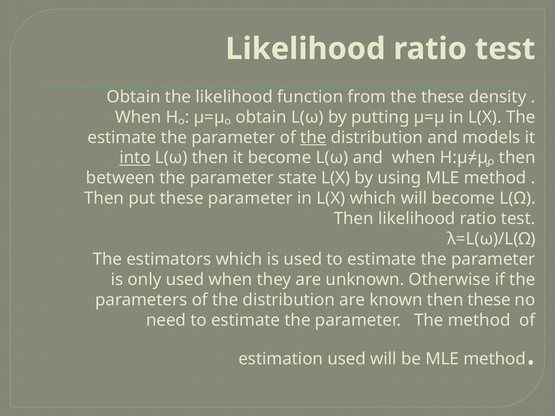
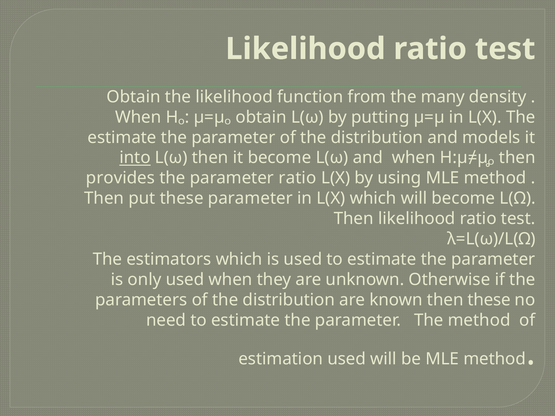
the these: these -> many (443, 97)
the underline: present -> none (313, 138)
between: between -> provides (120, 178)
parameter state: state -> ratio (297, 178)
